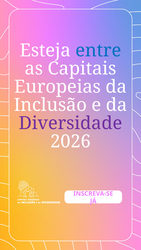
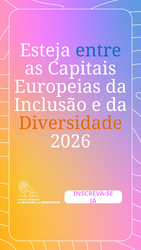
Diversidade colour: purple -> orange (70, 123)
